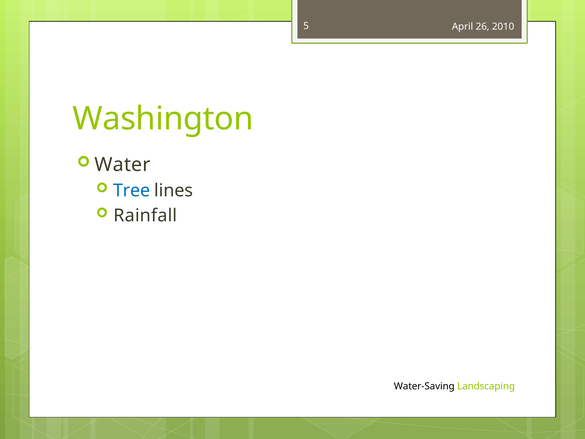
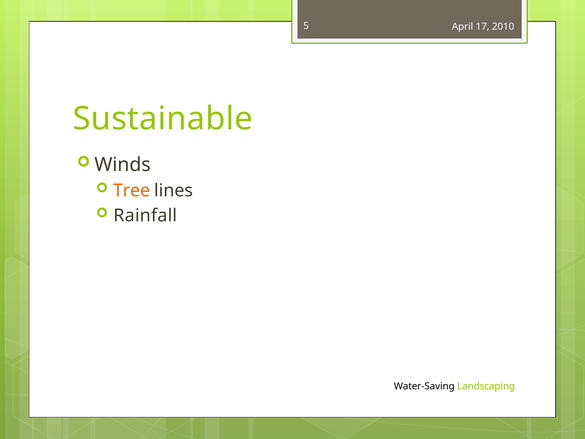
26: 26 -> 17 (483, 27)
Washington: Washington -> Sustainable (163, 119)
Water: Water -> Winds (123, 165)
Tree colour: blue -> orange (132, 191)
